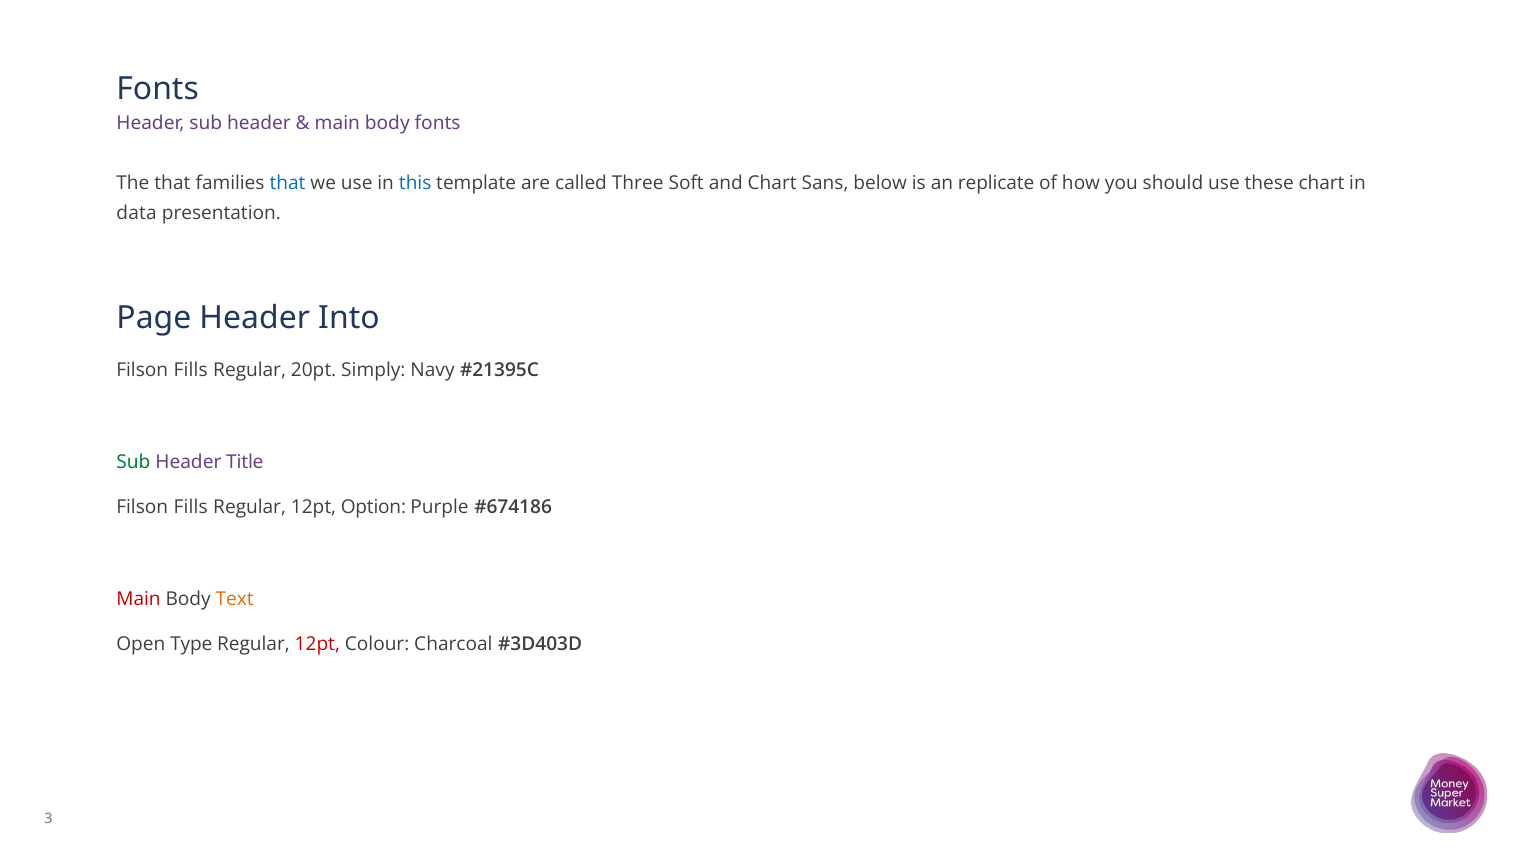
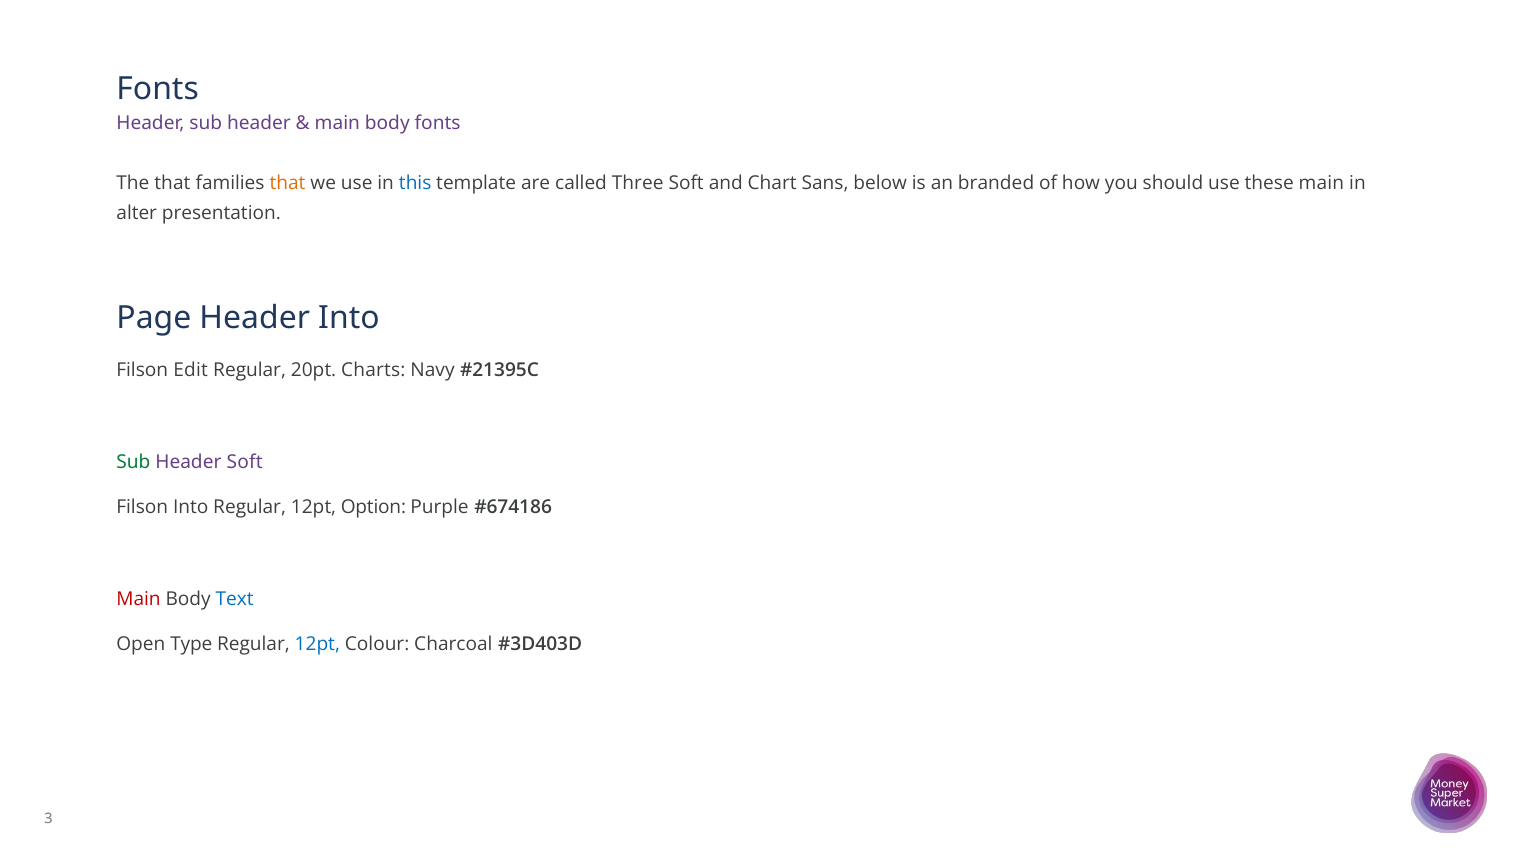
that colour: blue -> orange (288, 183)
replicate: replicate -> branded (996, 183)
these chart: chart -> main (1321, 183)
data: data -> alter (137, 213)
Fills: Fills -> Edit (191, 371)
Simply: Simply -> Charts (373, 371)
Header Title: Title -> Soft (245, 462)
Fills: Fills -> Into (191, 508)
Text colour: orange -> blue (235, 599)
12pt colour: red -> blue (317, 645)
